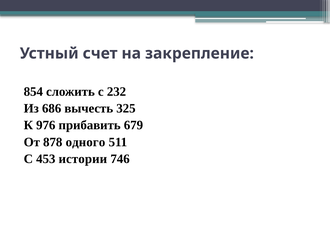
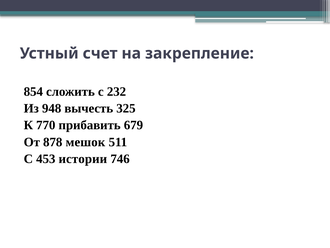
686: 686 -> 948 (52, 108)
976: 976 -> 770 (46, 125)
одного: одного -> мешок (85, 142)
